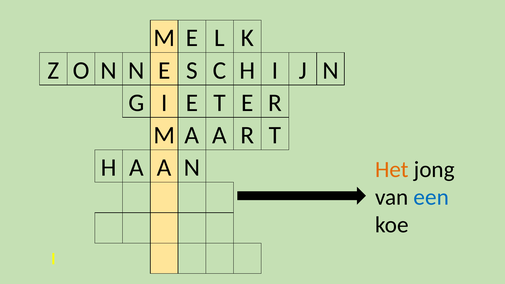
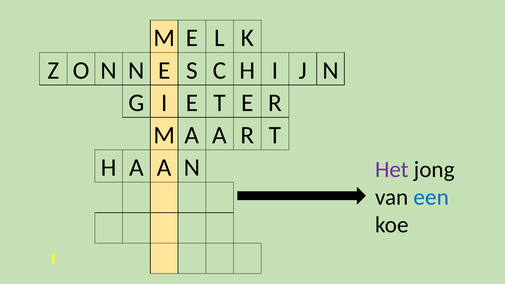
Het colour: orange -> purple (392, 169)
